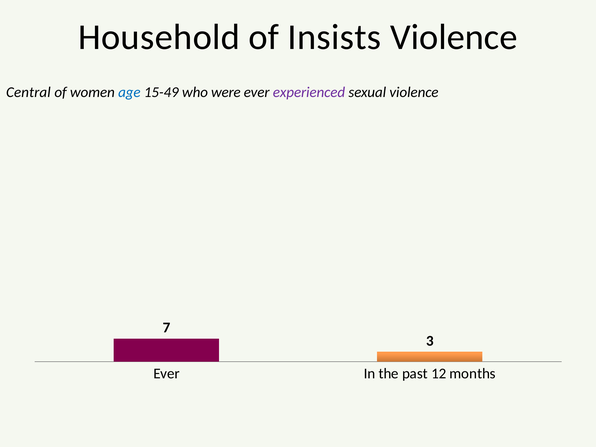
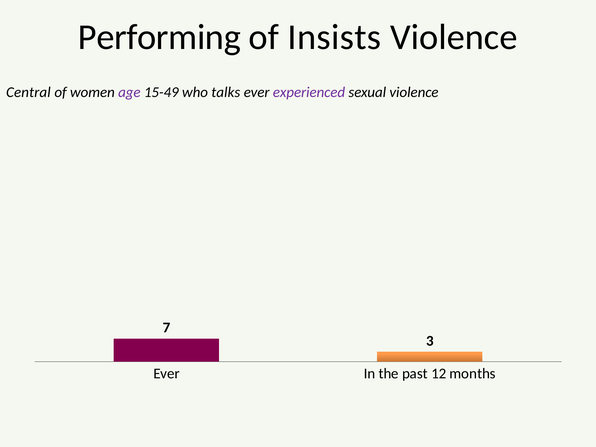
Household: Household -> Performing (159, 37)
age colour: blue -> purple (129, 92)
were: were -> talks (226, 92)
